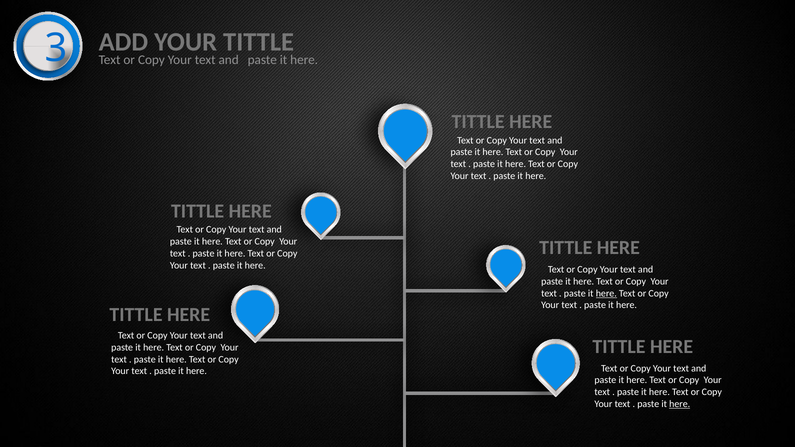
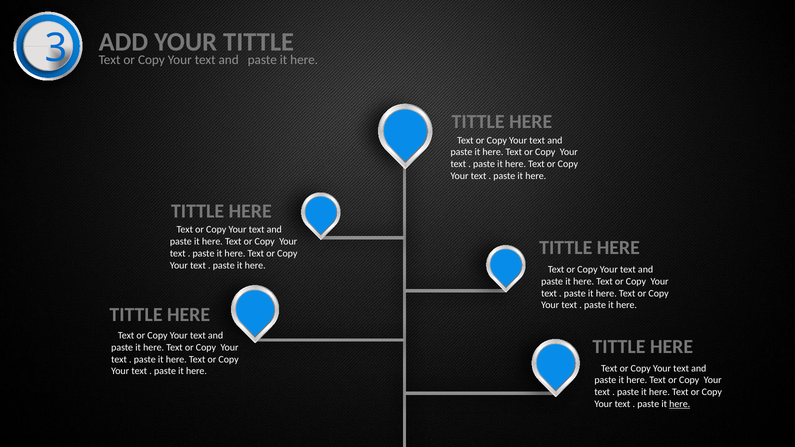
here underline: present -> none (606, 293)
